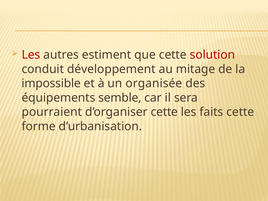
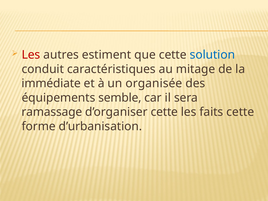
solution colour: red -> blue (212, 55)
développement: développement -> caractéristiques (111, 69)
impossible: impossible -> immédiate (51, 83)
pourraient: pourraient -> ramassage (52, 112)
